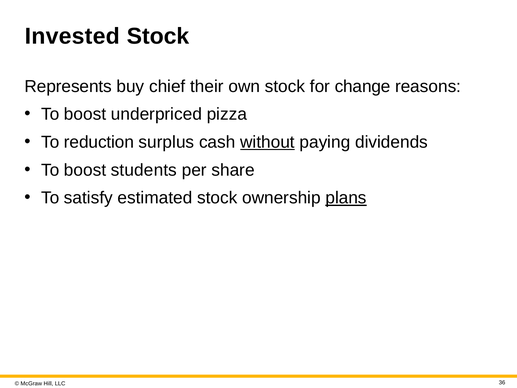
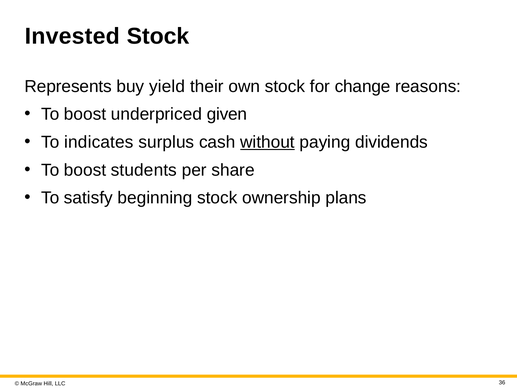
chief: chief -> yield (167, 86)
pizza: pizza -> given (227, 114)
reduction: reduction -> indicates (99, 142)
estimated: estimated -> beginning (155, 198)
plans underline: present -> none (346, 198)
